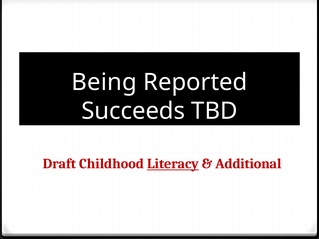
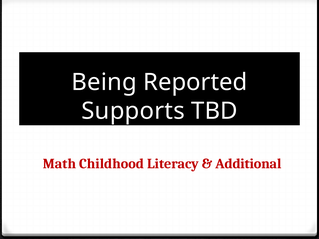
Succeeds: Succeeds -> Supports (133, 111)
Draft: Draft -> Math (59, 164)
Literacy underline: present -> none (173, 164)
